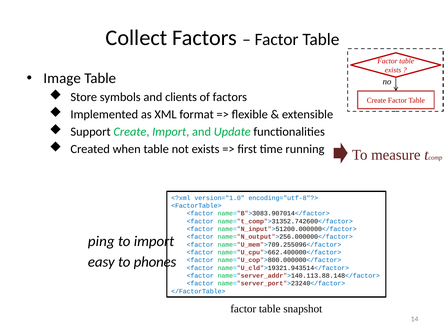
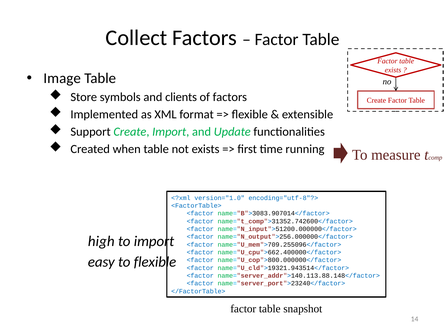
ping: ping -> high (101, 241)
to phones: phones -> flexible (155, 262)
